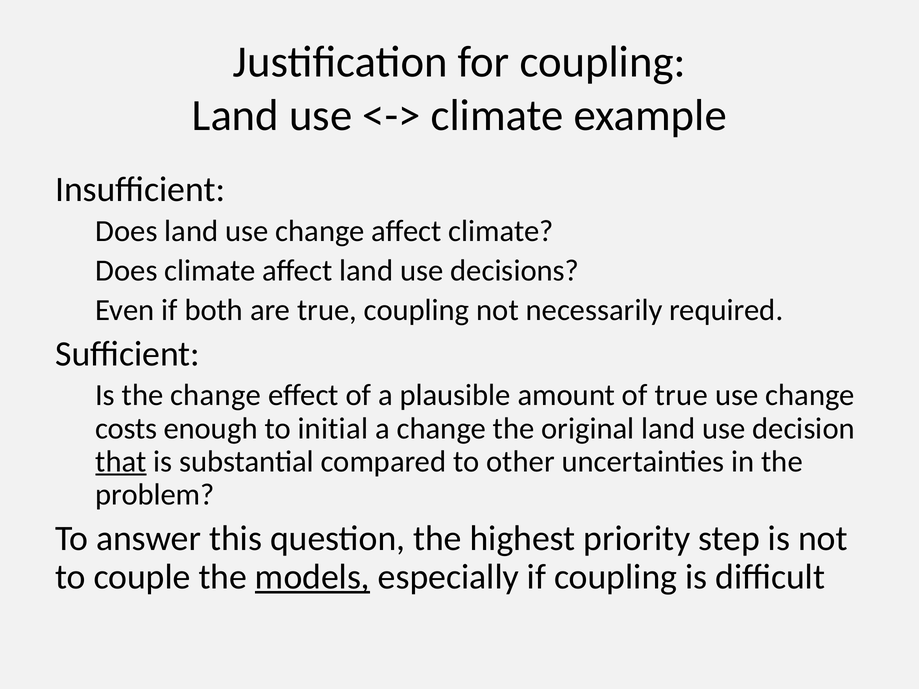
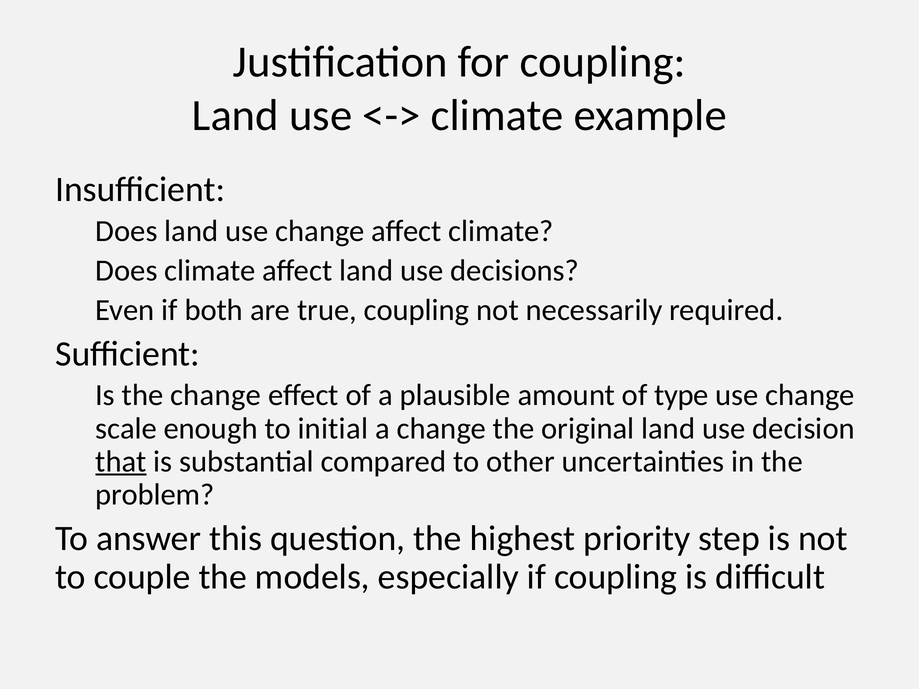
of true: true -> type (681, 395)
costs: costs -> scale (126, 429)
models underline: present -> none (312, 577)
